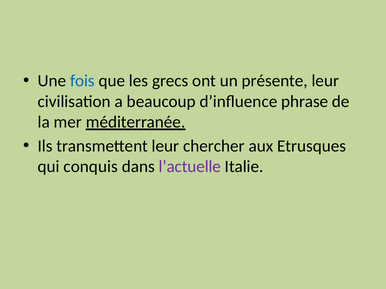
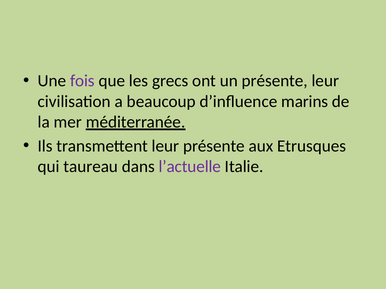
fois colour: blue -> purple (82, 81)
phrase: phrase -> marins (305, 102)
leur chercher: chercher -> présente (214, 146)
conquis: conquis -> taureau (91, 167)
